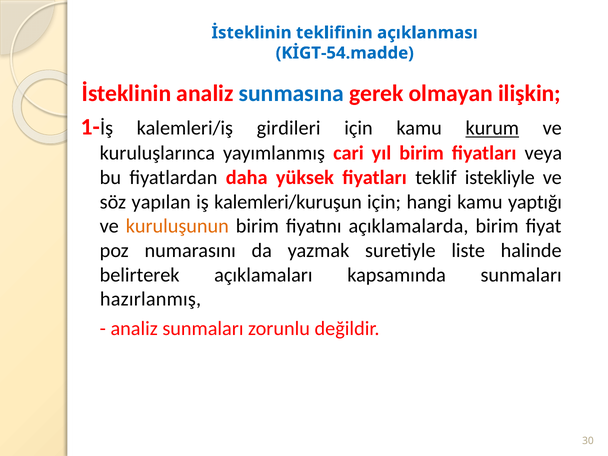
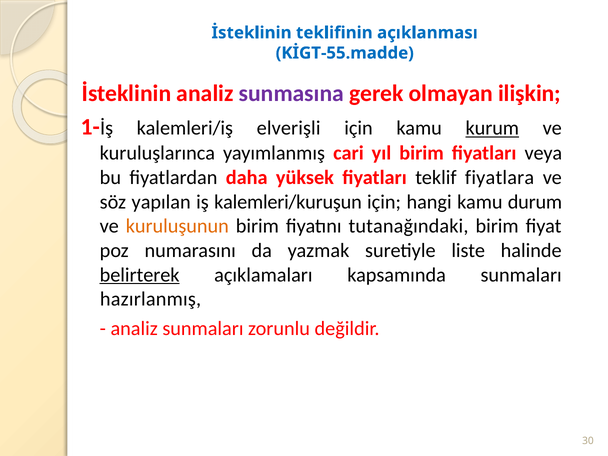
KİGT-54.madde: KİGT-54.madde -> KİGT-55.madde (345, 53)
sunmasına colour: blue -> purple (291, 94)
girdileri: girdileri -> elverişli (289, 128)
istekliyle: istekliyle -> fiyatlara (500, 178)
yaptığı: yaptığı -> durum (535, 202)
açıklamalarda: açıklamalarda -> tutanağındaki (408, 226)
belirterek underline: none -> present (140, 275)
